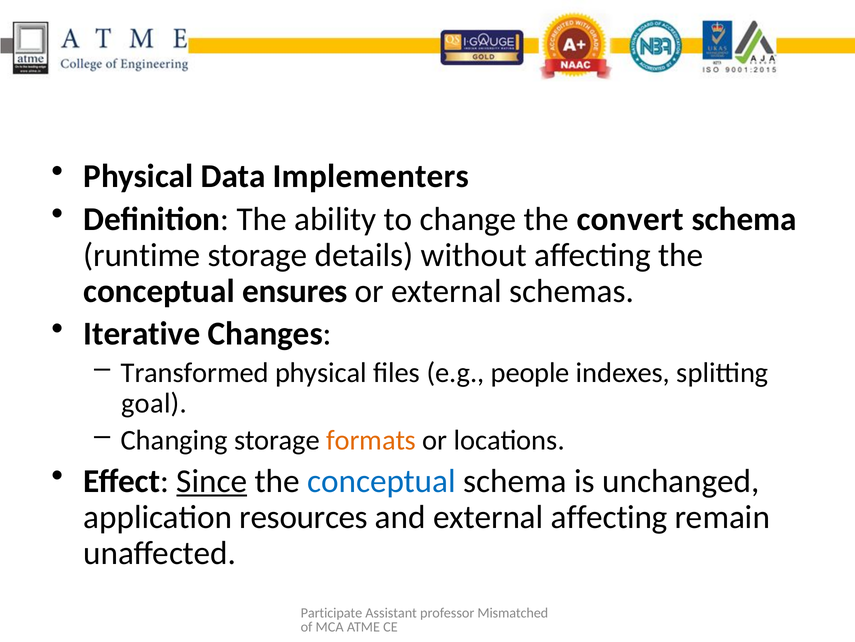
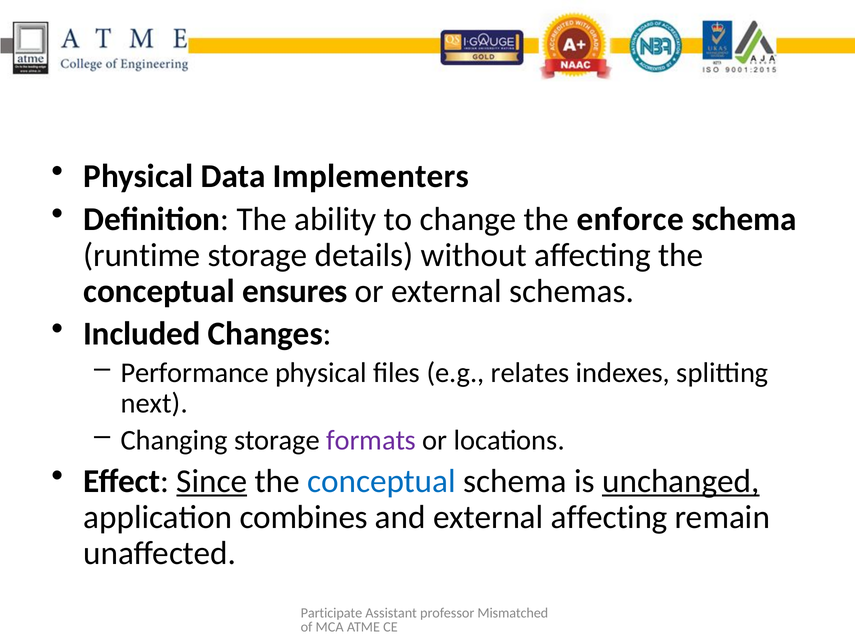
convert: convert -> enforce (630, 219)
Iterative: Iterative -> Included (142, 334)
Transformed: Transformed -> Performance (195, 372)
people: people -> relates (530, 372)
goal: goal -> next (154, 403)
formats colour: orange -> purple (371, 440)
unchanged underline: none -> present (681, 481)
resources: resources -> combines (304, 516)
